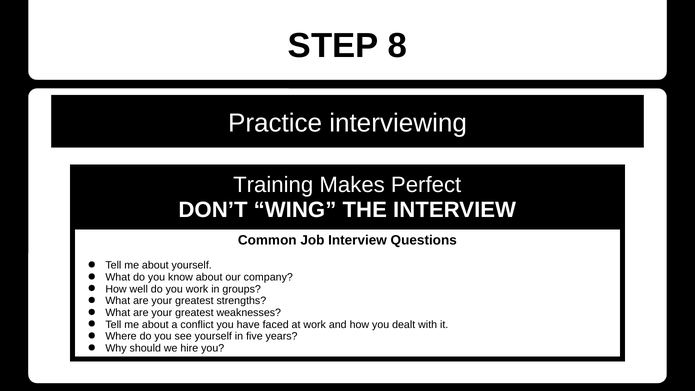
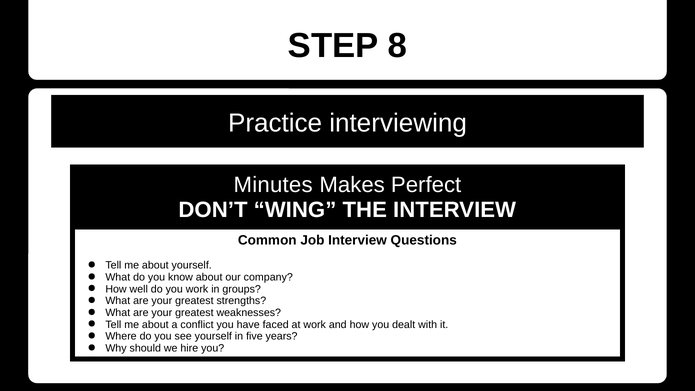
Training: Training -> Minutes (273, 185)
